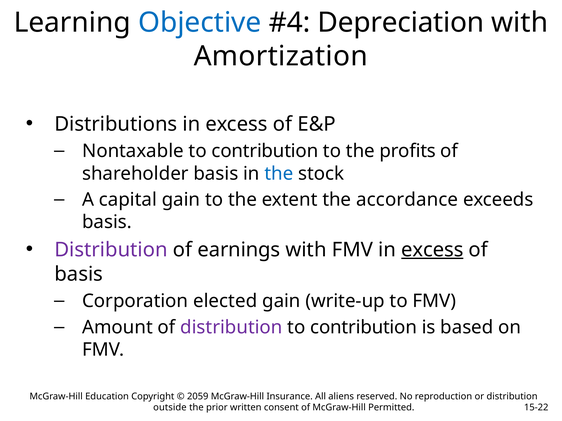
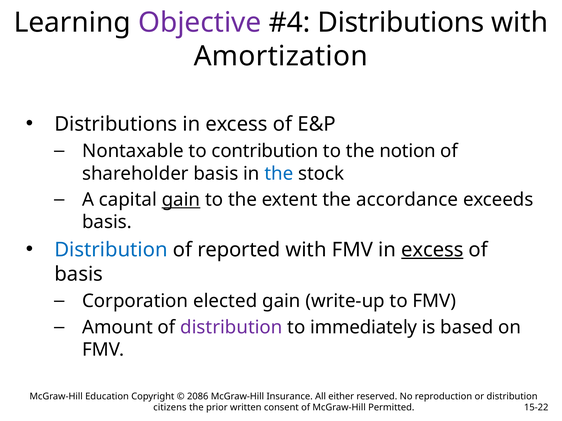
Objective colour: blue -> purple (200, 23)
Depreciation: Depreciation -> Distributions (401, 23)
profits: profits -> notion (408, 151)
gain underline: none -> present (181, 200)
Distribution colour: purple -> blue (111, 250)
earnings: earnings -> reported (239, 250)
contribution: contribution -> immediately (364, 328)
2059: 2059 -> 2086 (198, 397)
aliens: aliens -> either (341, 397)
outside: outside -> citizens (170, 408)
